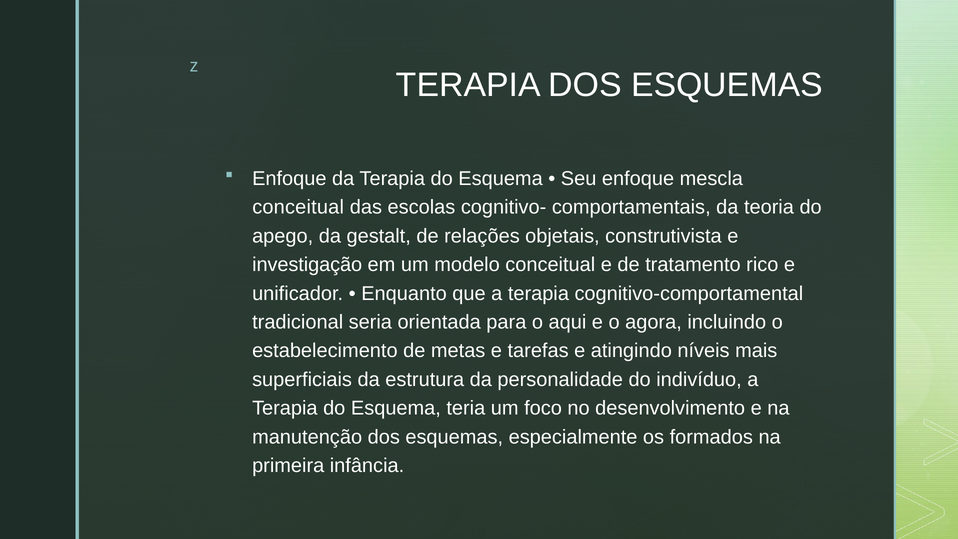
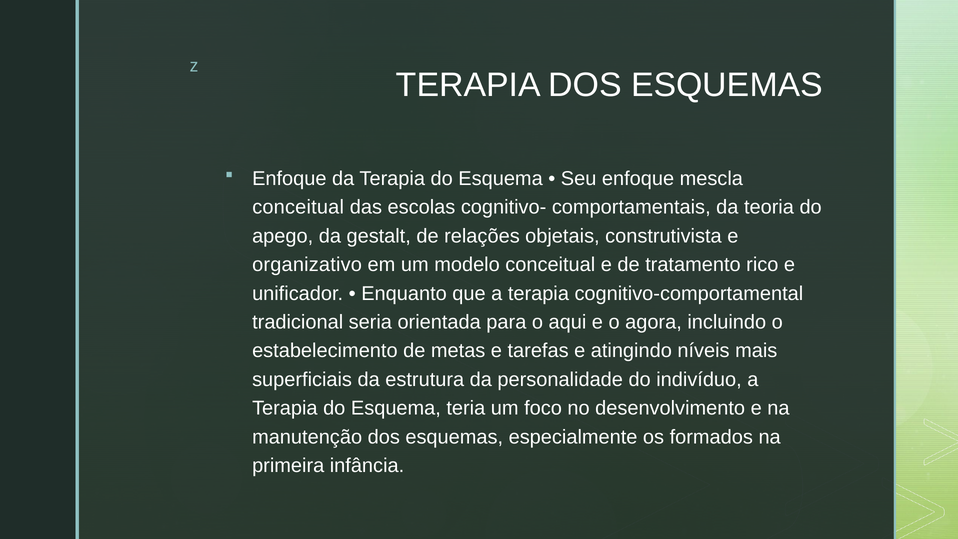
investigação: investigação -> organizativo (307, 265)
